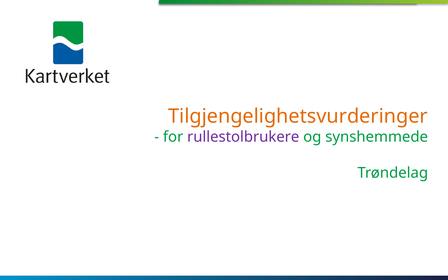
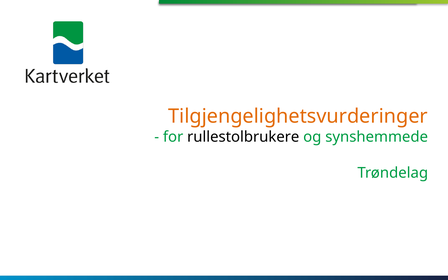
rullestolbrukere colour: purple -> black (243, 137)
